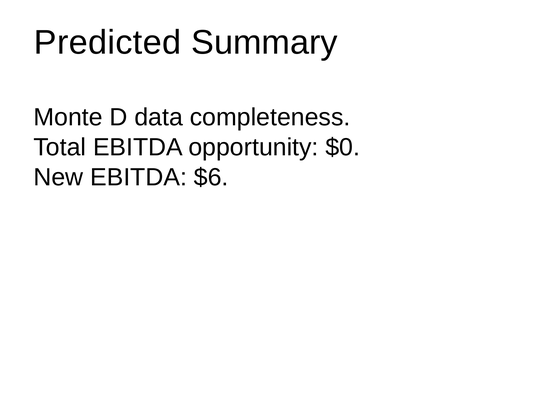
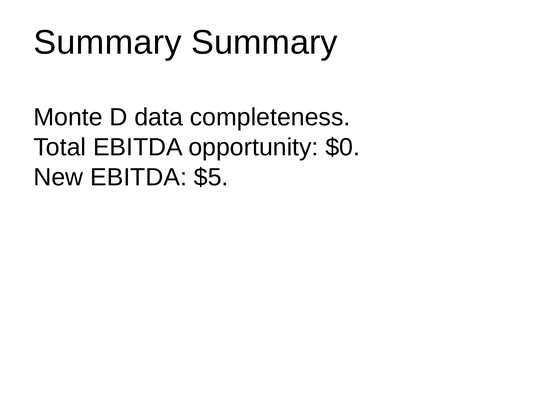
Predicted: Predicted -> Summary (108, 43)
$6: $6 -> $5 (211, 177)
